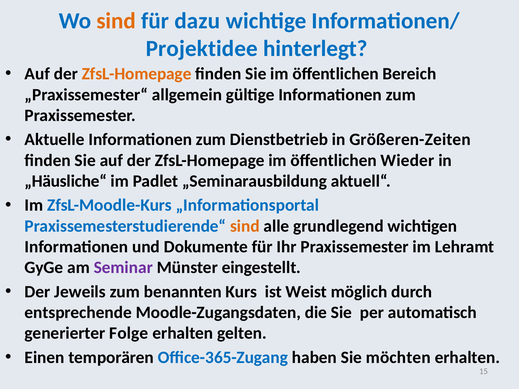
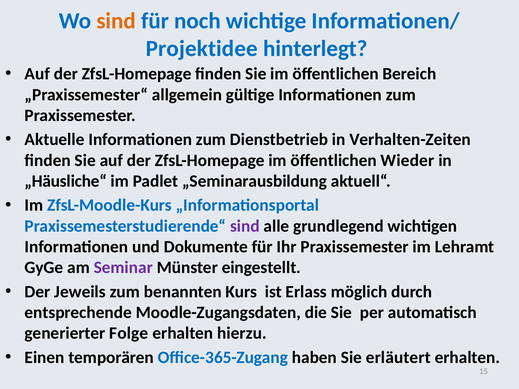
dazu: dazu -> noch (198, 21)
ZfsL-Homepage colour: orange -> black (137, 74)
Größeren-Zeiten: Größeren-Zeiten -> Verhalten-Zeiten (410, 140)
sind colour: orange -> purple (245, 226)
Weist: Weist -> Erlass (306, 292)
gelten: gelten -> hierzu (242, 333)
möchten: möchten -> erläutert (398, 358)
